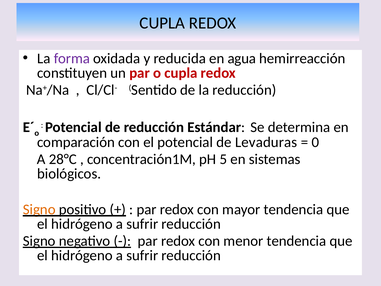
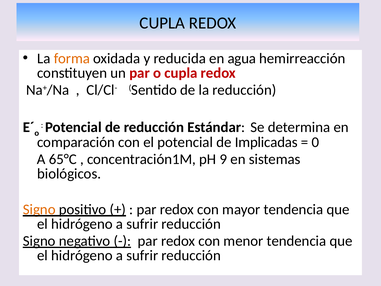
forma colour: purple -> orange (72, 58)
Levaduras: Levaduras -> Implicadas (266, 142)
28°C: 28°C -> 65°C (63, 159)
5: 5 -> 9 (223, 159)
